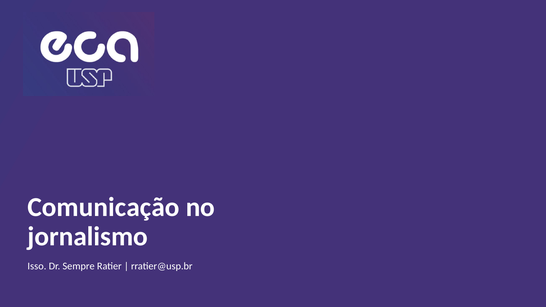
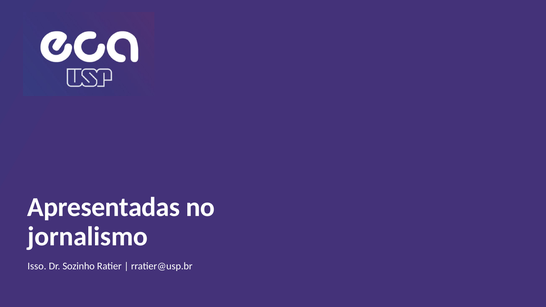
Comunicação: Comunicação -> Apresentadas (104, 207)
Sempre: Sempre -> Sozinho (79, 266)
